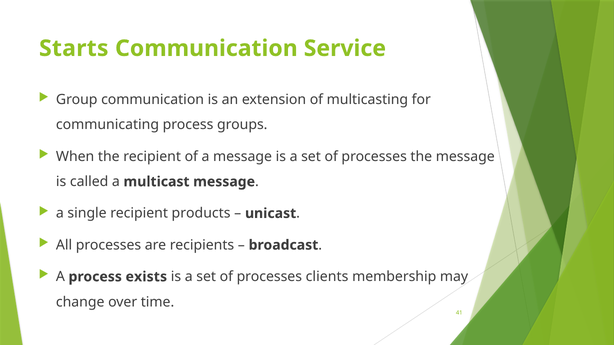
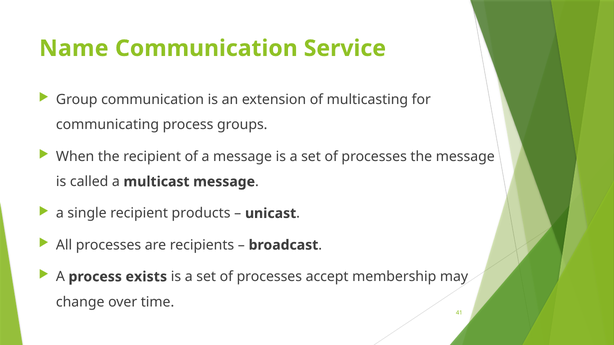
Starts: Starts -> Name (74, 48)
clients: clients -> accept (327, 277)
